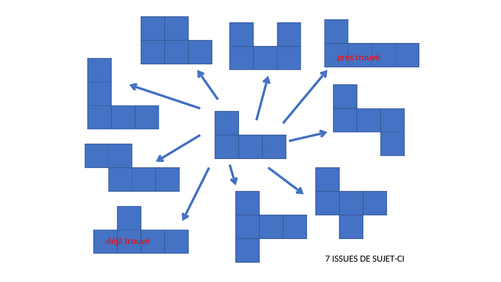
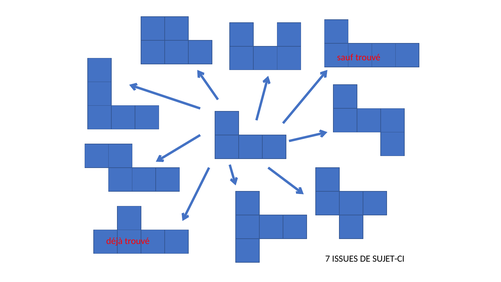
près: près -> sauf (345, 57)
